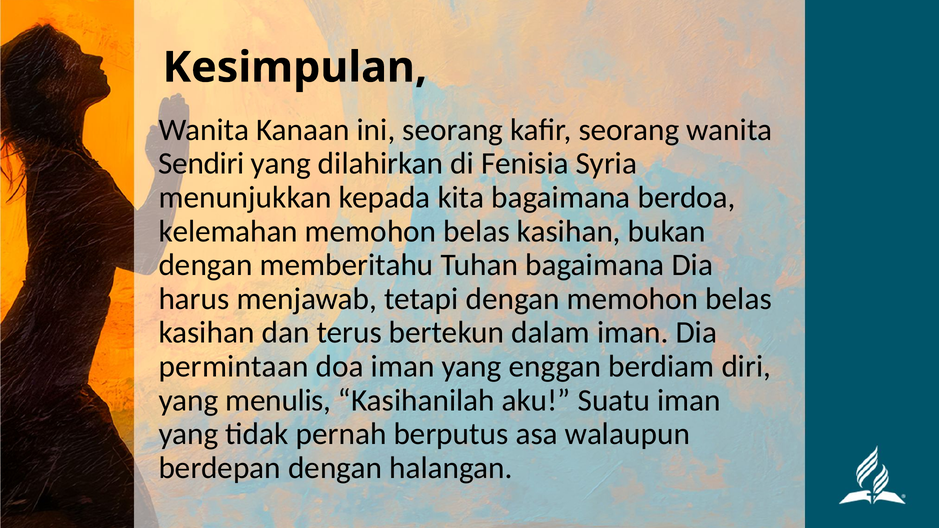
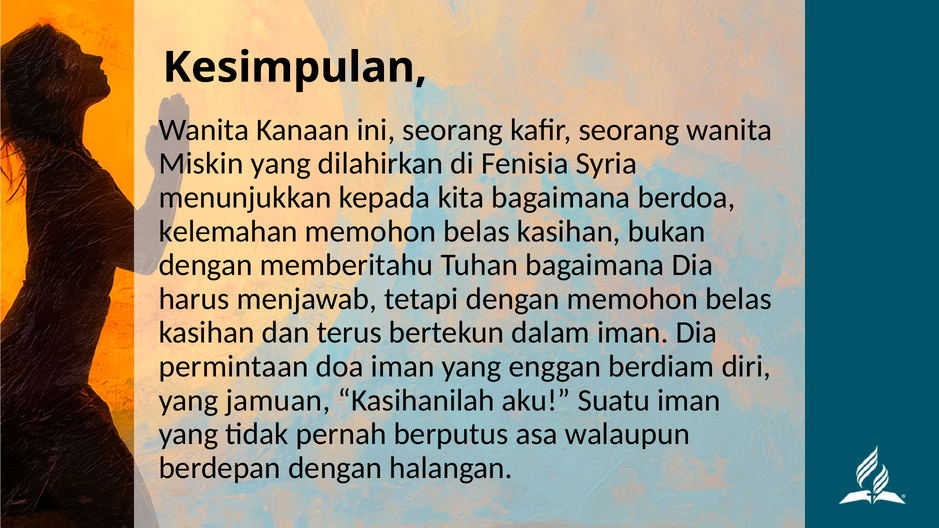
Sendiri: Sendiri -> Miskin (201, 164)
menulis: menulis -> jamuan (278, 400)
